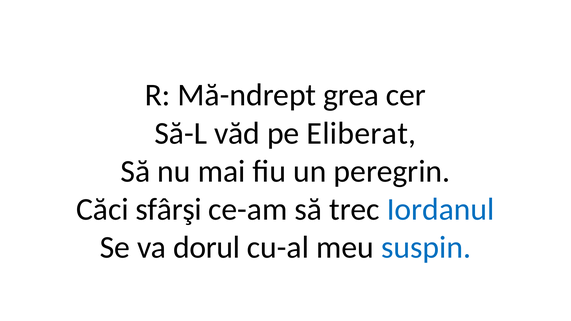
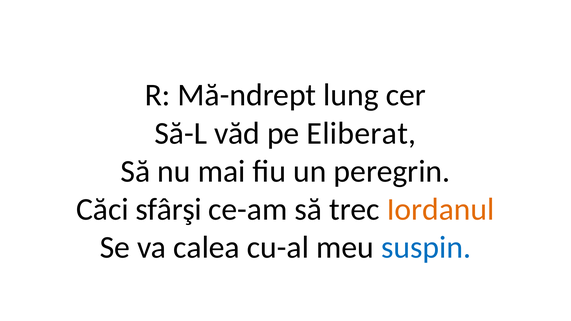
grea: grea -> lung (351, 95)
Iordanul colour: blue -> orange (441, 209)
dorul: dorul -> calea (207, 247)
